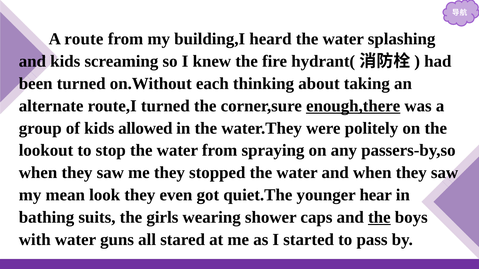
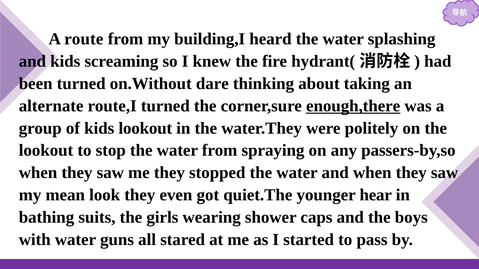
each: each -> dare (212, 84)
kids allowed: allowed -> lookout (145, 128)
the underline: present -> none (379, 218)
